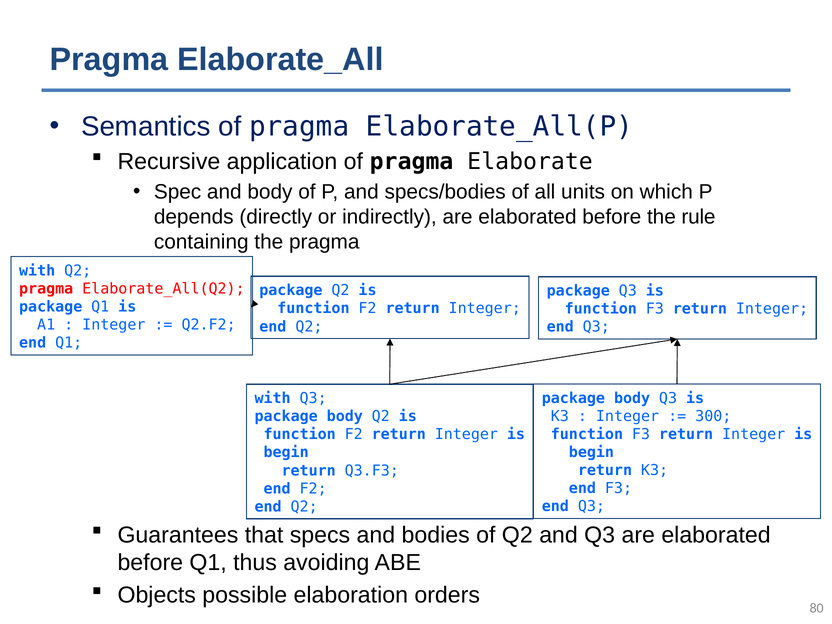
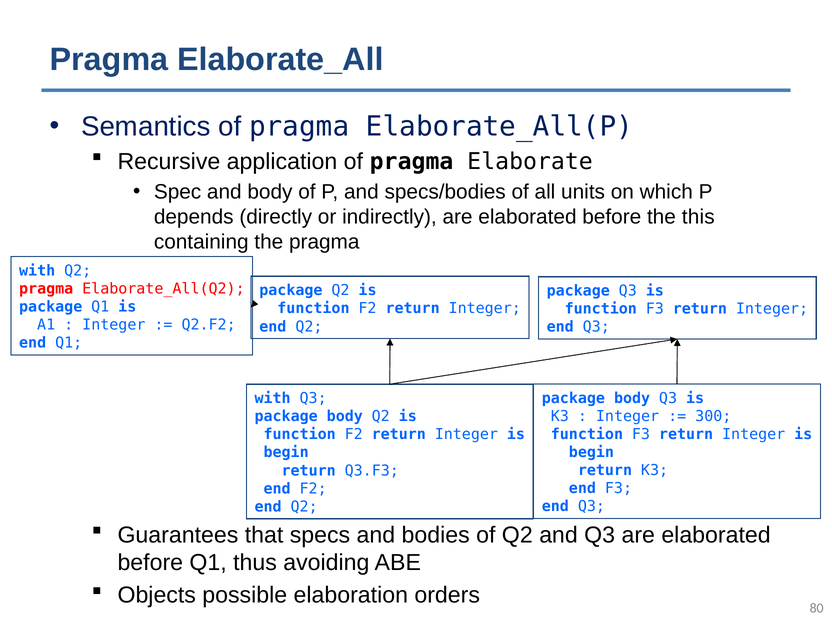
rule: rule -> this (698, 217)
